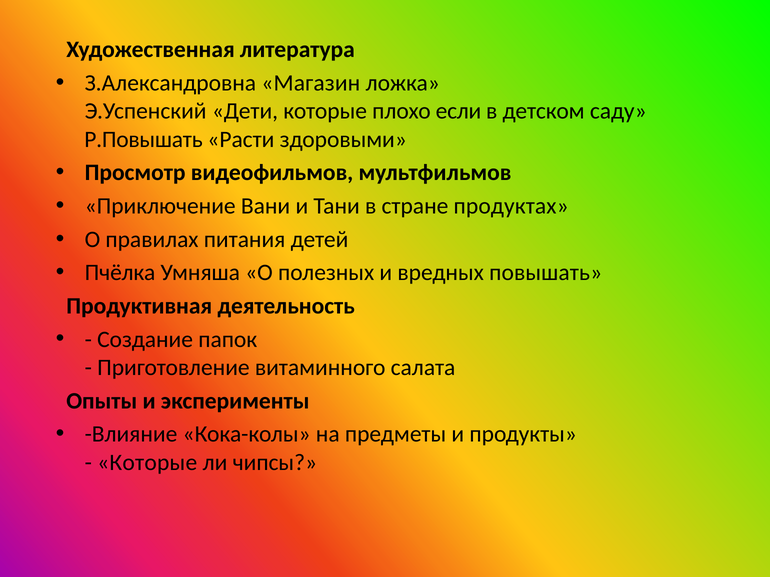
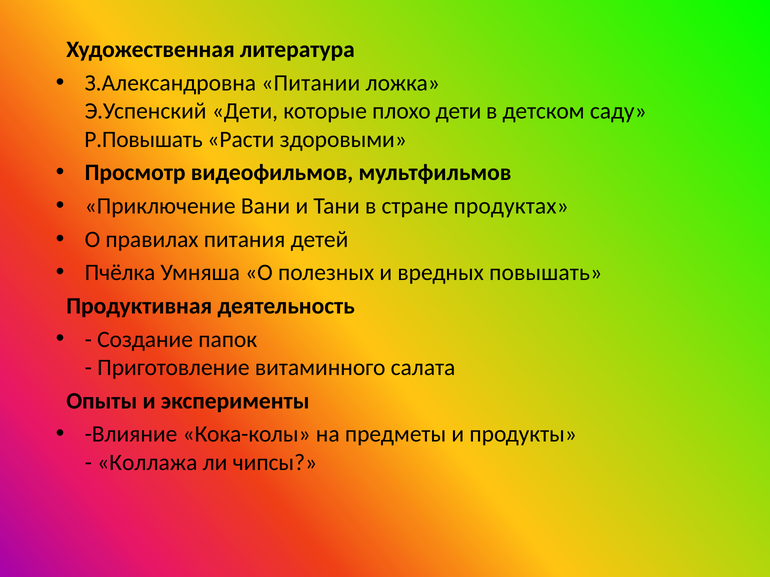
Магазин: Магазин -> Питании (311, 83)
плохо если: если -> дети (458, 111)
Которые: Которые -> Коллажа (147, 463)
